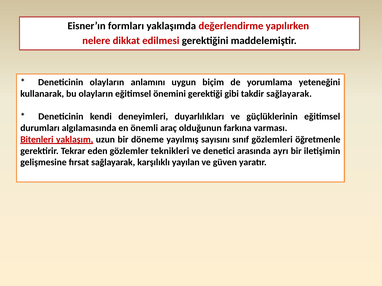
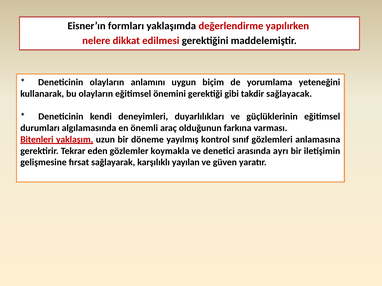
takdir sağlayarak: sağlayarak -> sağlayacak (289, 94)
sayısını: sayısını -> kontrol (215, 140)
öğretmenle: öğretmenle -> anlamasına (318, 140)
teknikleri: teknikleri -> koymakla (170, 151)
